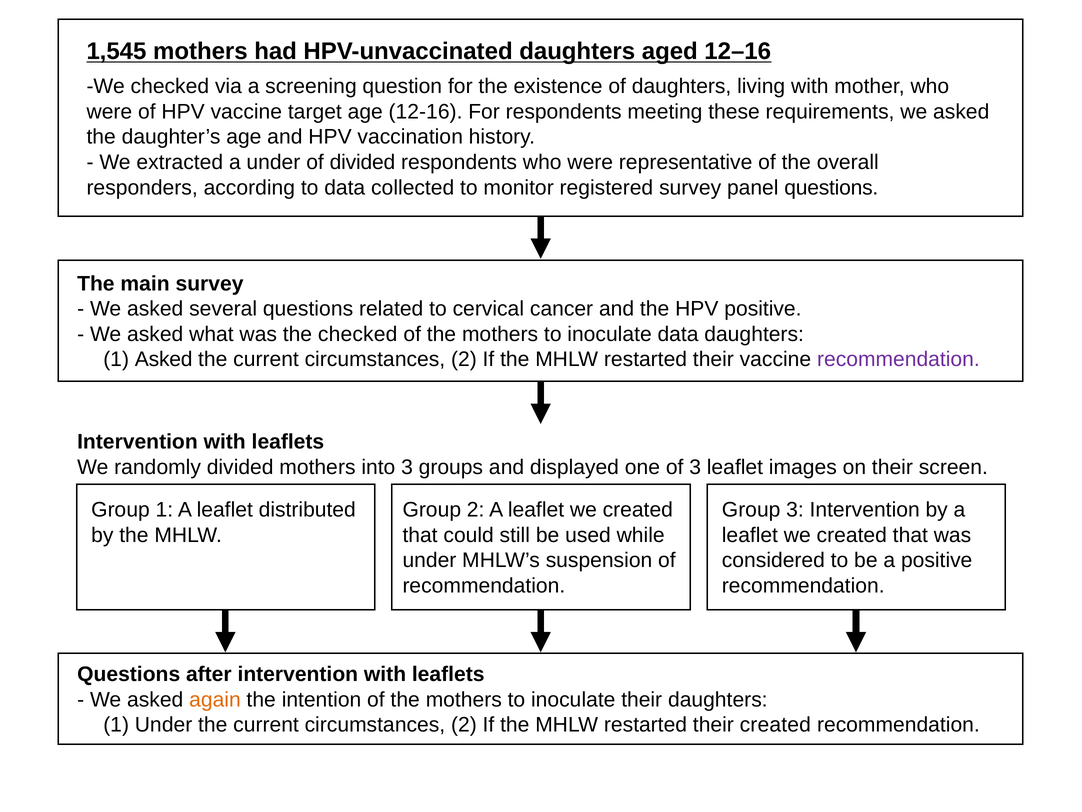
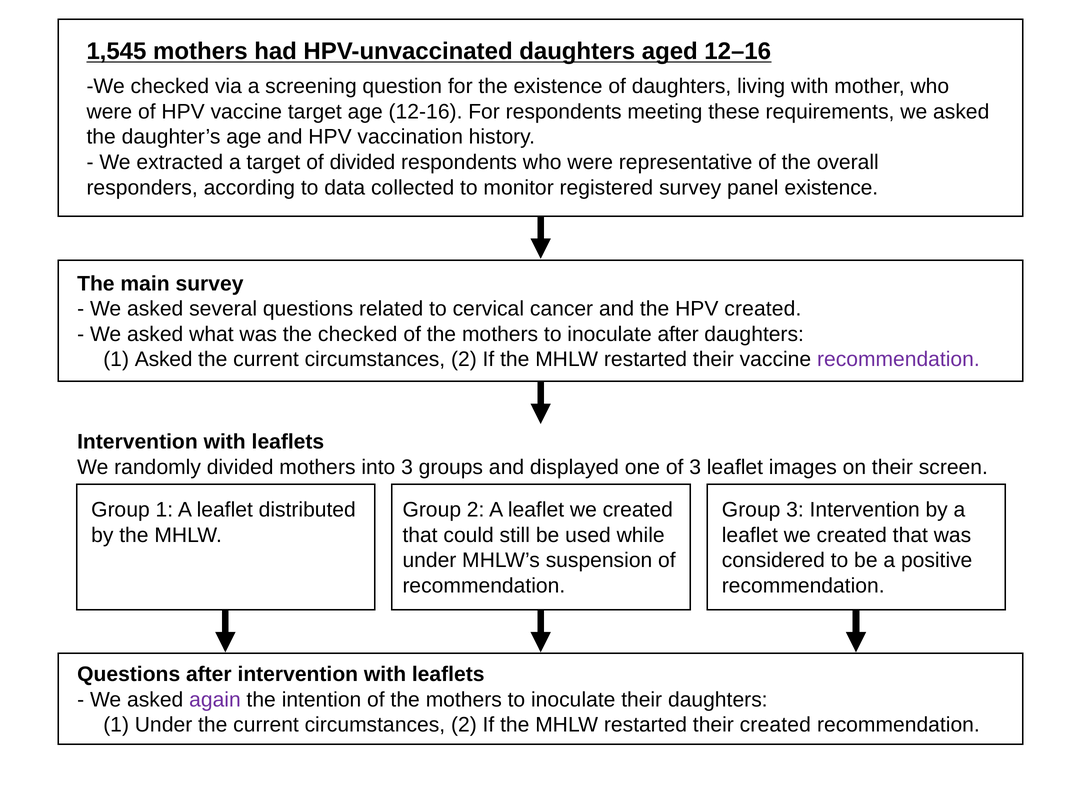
a under: under -> target (273, 162)
panel questions: questions -> existence (831, 187)
HPV positive: positive -> created (763, 309)
inoculate data: data -> after (678, 334)
again colour: orange -> purple (215, 699)
